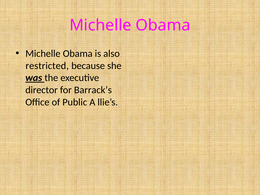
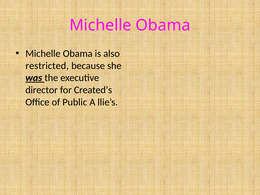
Barrack’s: Barrack’s -> Created’s (93, 90)
